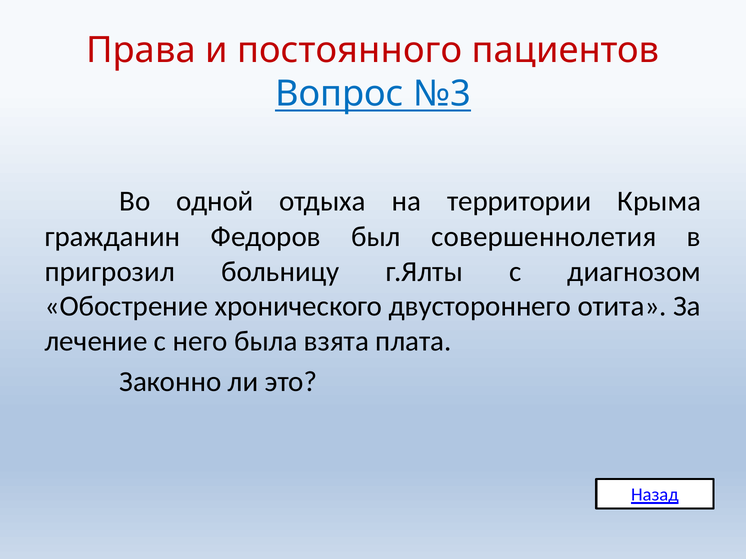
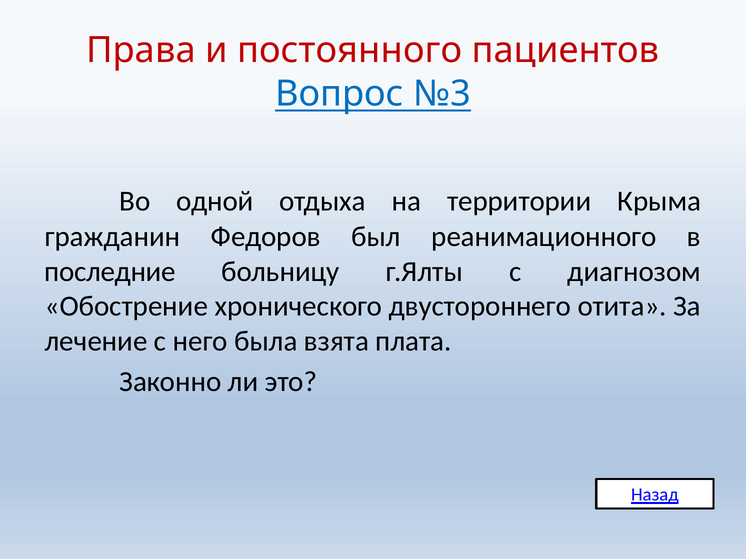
совершеннолетия: совершеннолетия -> реанимационного (544, 237)
пригрозил: пригрозил -> последние (110, 272)
